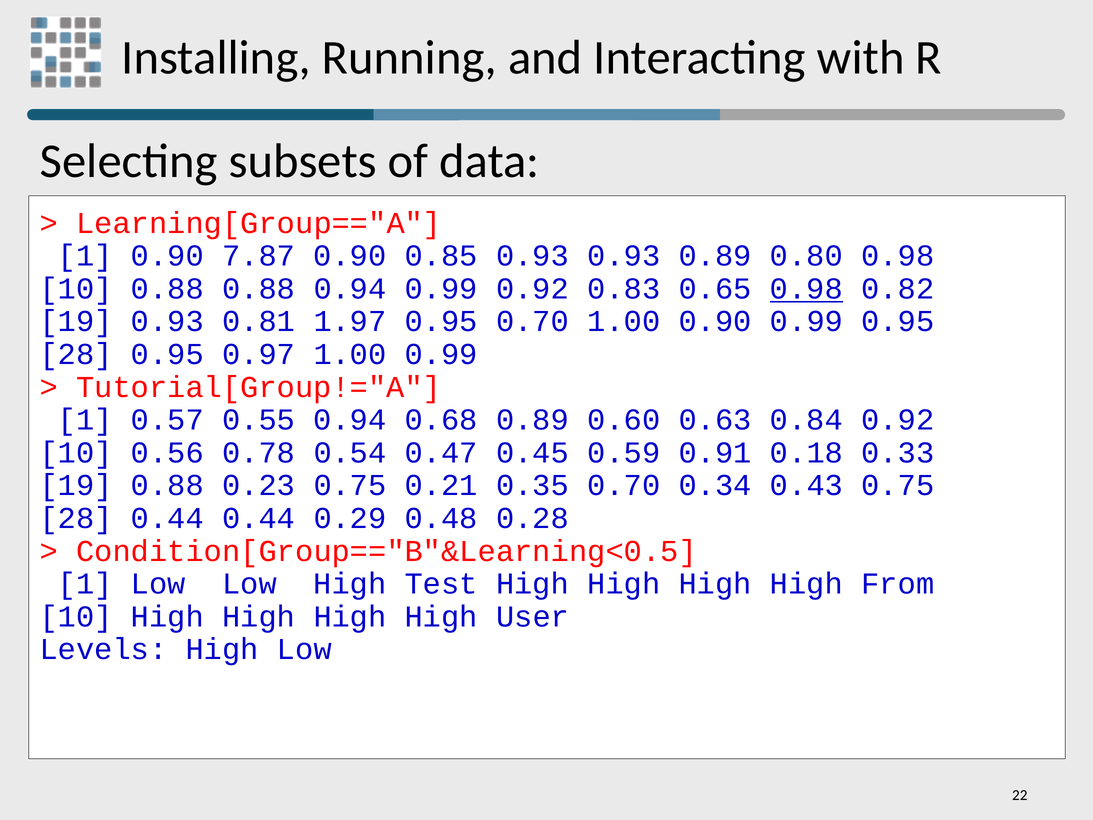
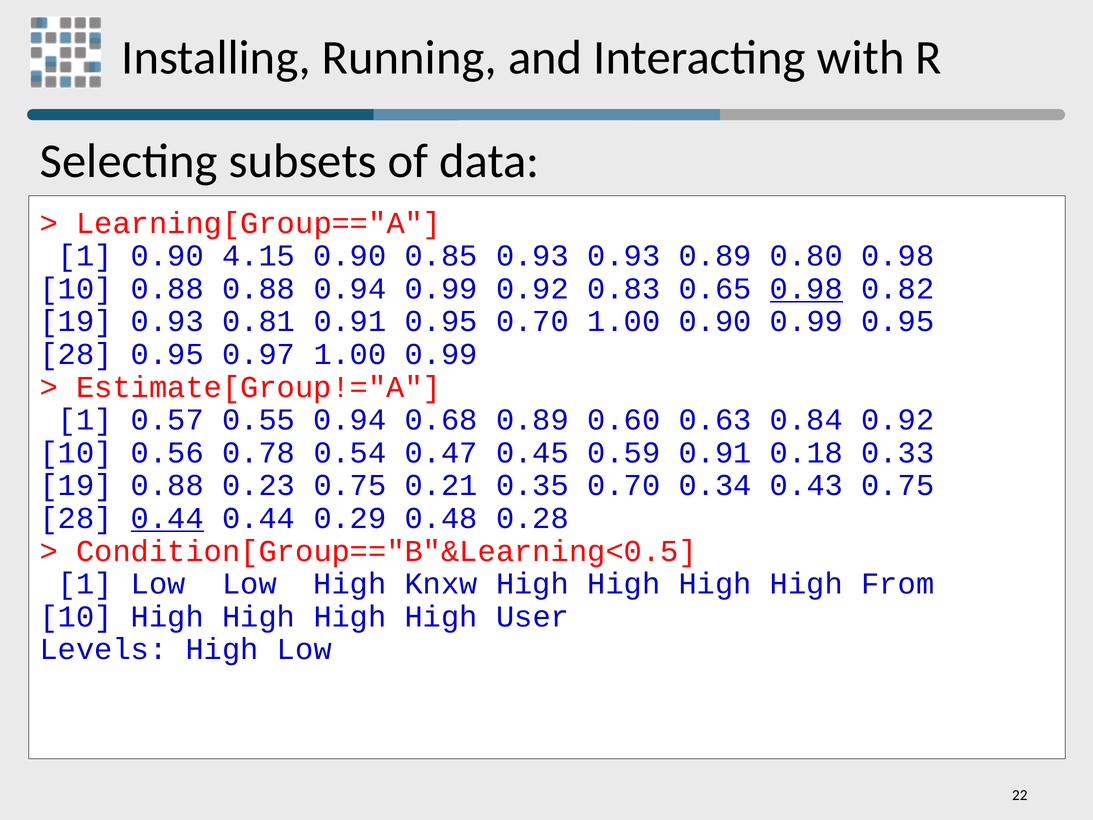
7.87: 7.87 -> 4.15 (259, 256)
0.81 1.97: 1.97 -> 0.91 (350, 321)
Tutorial[Group!="A: Tutorial[Group!="A -> Estimate[Group!="A (259, 387)
0.44 underline: none -> present (167, 518)
Test: Test -> Knxw (441, 584)
